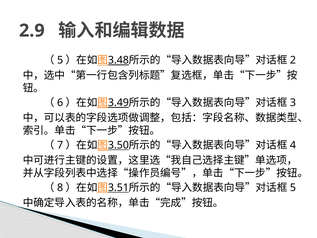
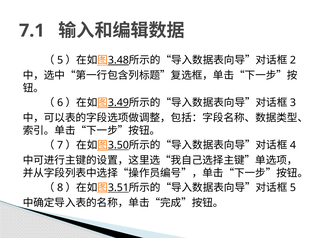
2.9: 2.9 -> 7.1 (32, 31)
